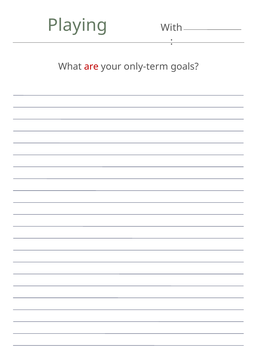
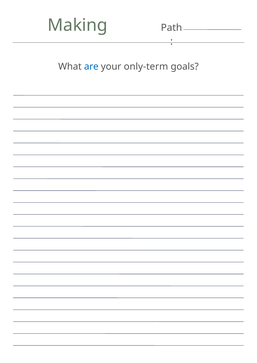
Playing: Playing -> Making (78, 25)
With: With -> Path (172, 28)
are colour: red -> blue (91, 67)
